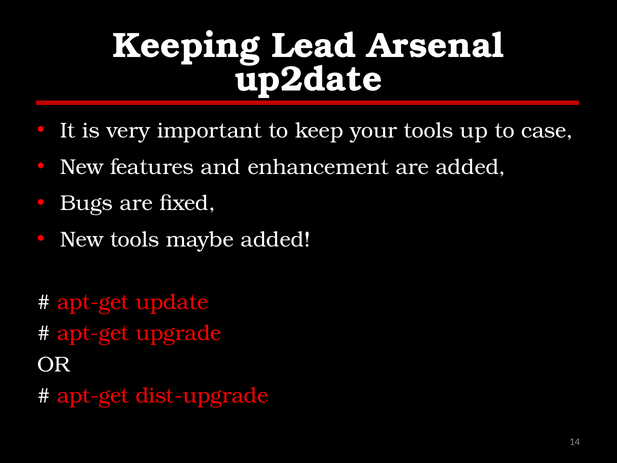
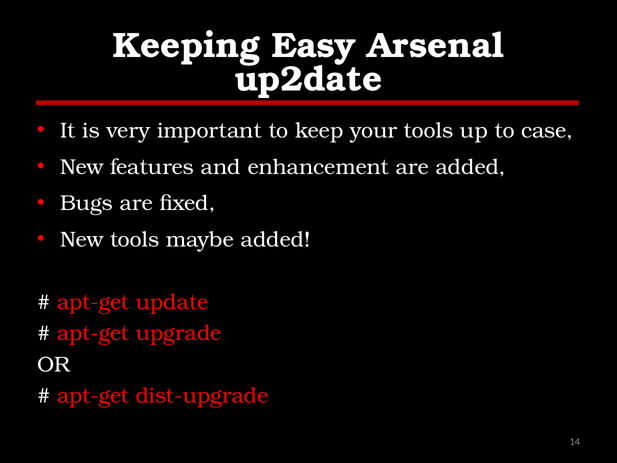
Lead: Lead -> Easy (314, 45)
